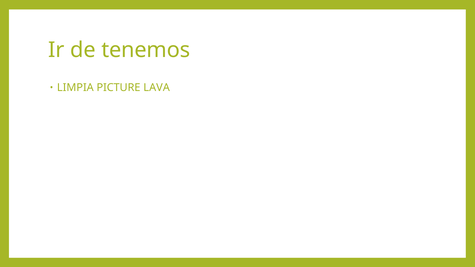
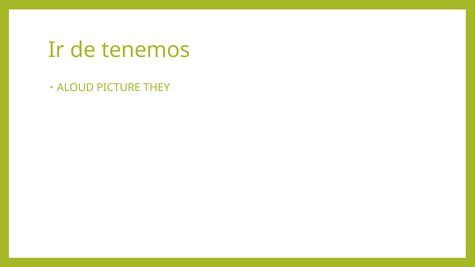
LIMPIA: LIMPIA -> ALOUD (75, 88)
LAVA: LAVA -> THEY (157, 88)
